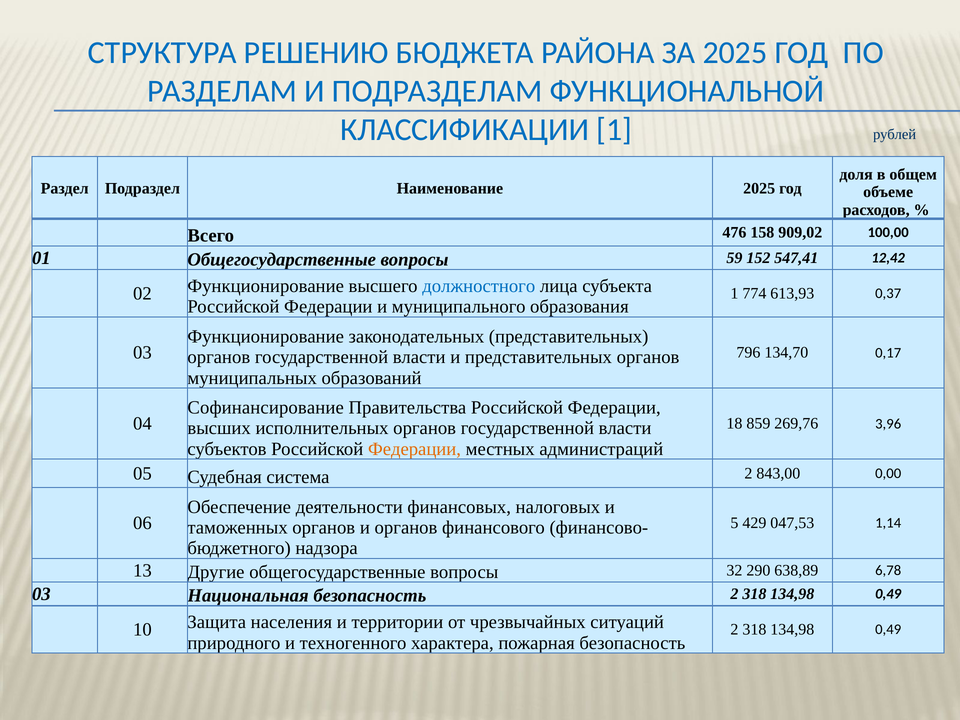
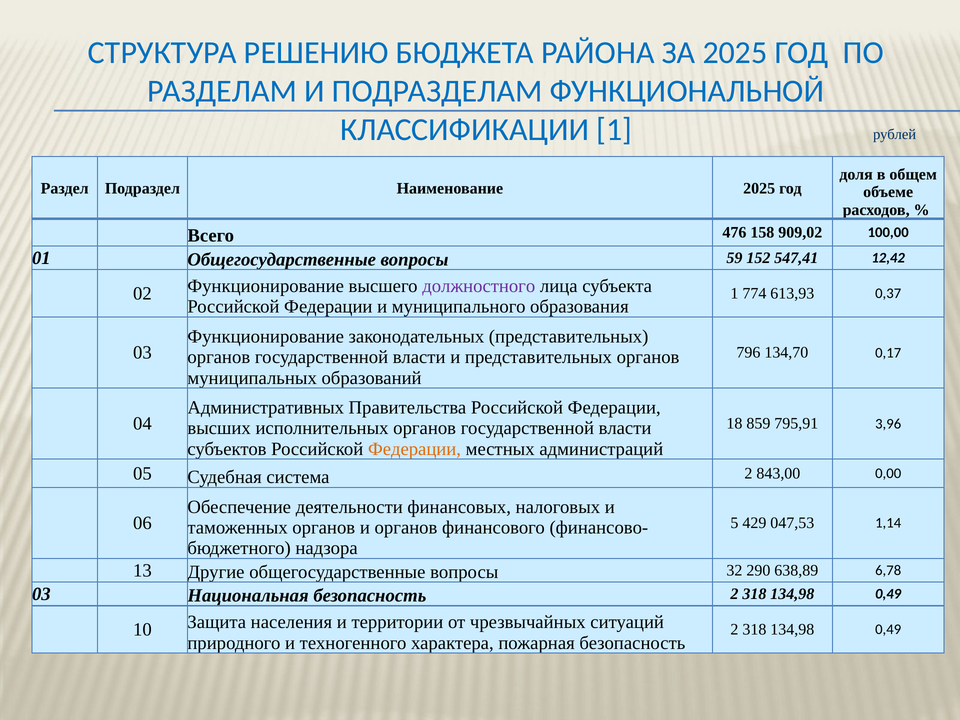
должностного colour: blue -> purple (479, 286)
Софинансирование: Софинансирование -> Административных (266, 408)
269,76: 269,76 -> 795,91 (796, 424)
